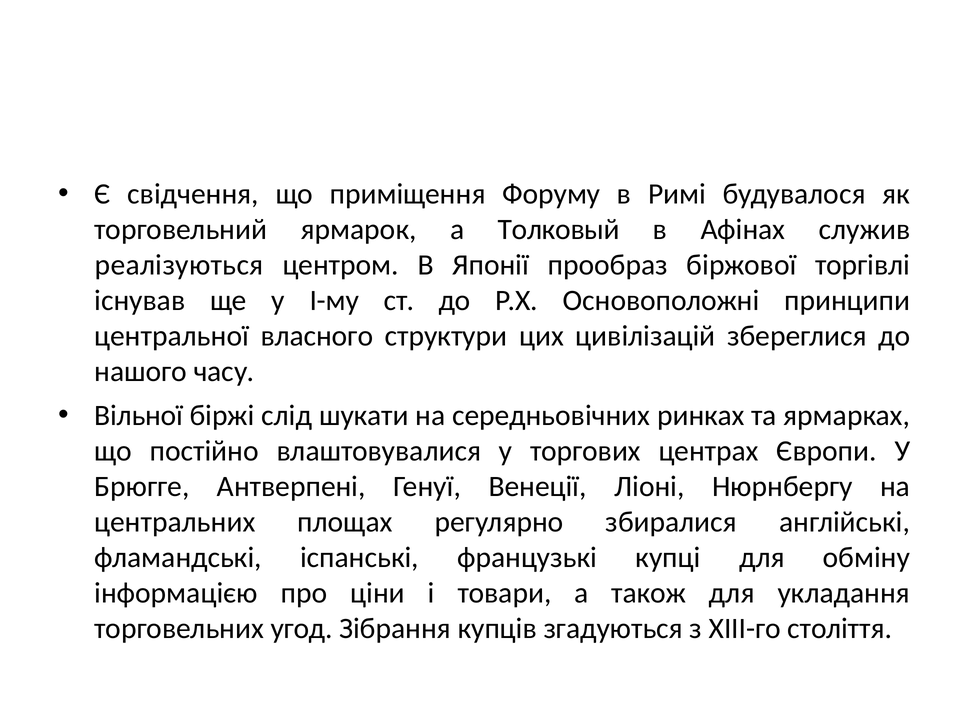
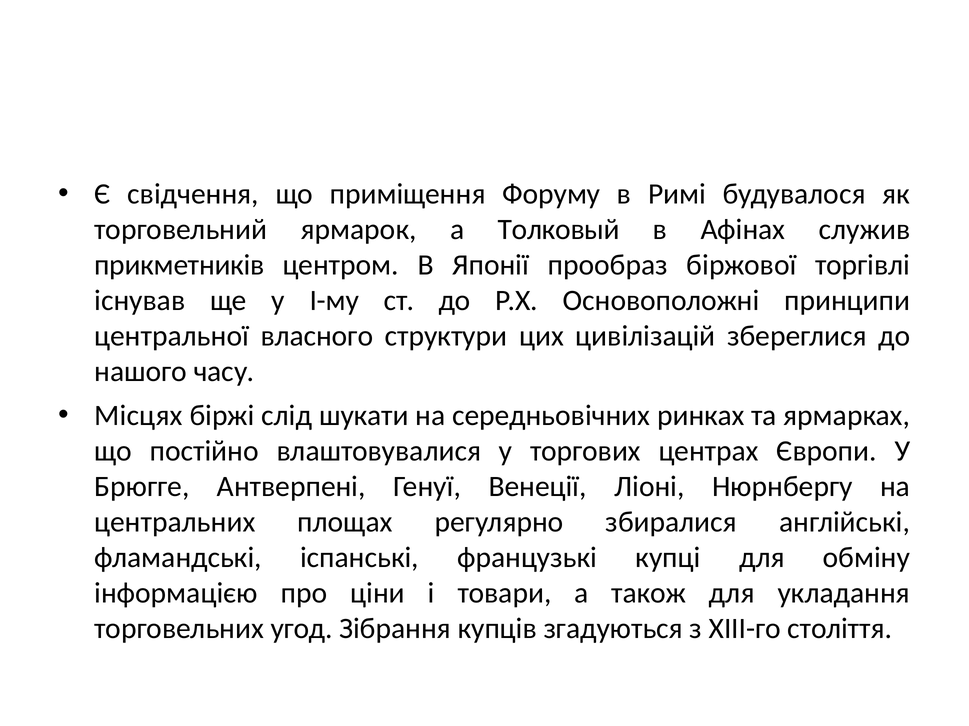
реалізуються: реалізуються -> прикметників (179, 265)
Вільної: Вільної -> Місцях (139, 416)
